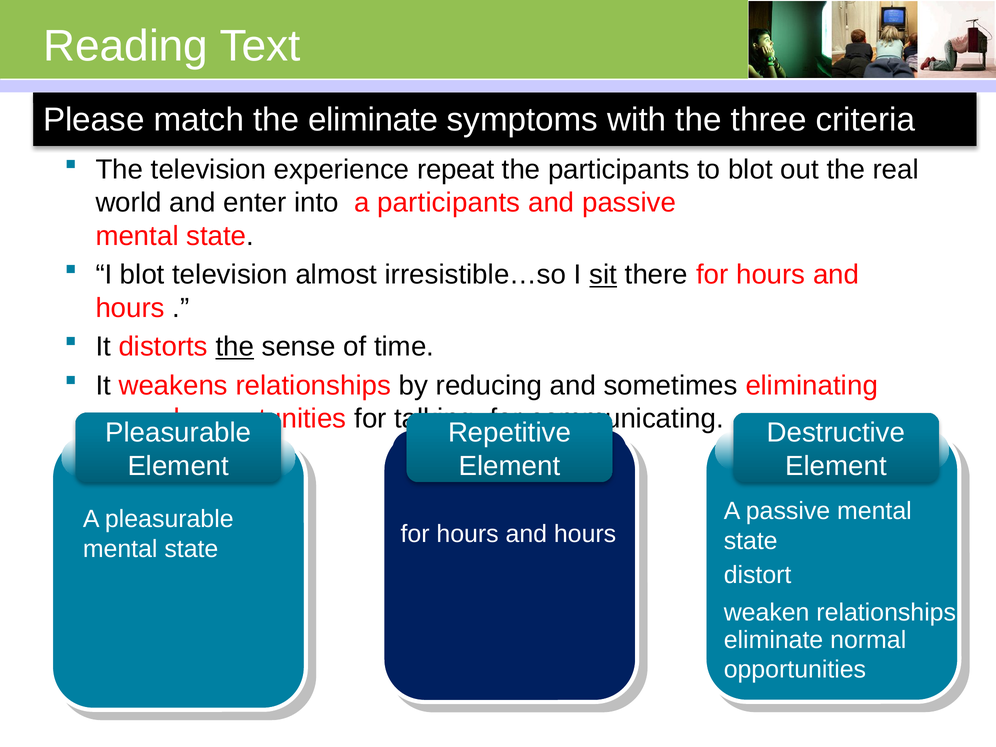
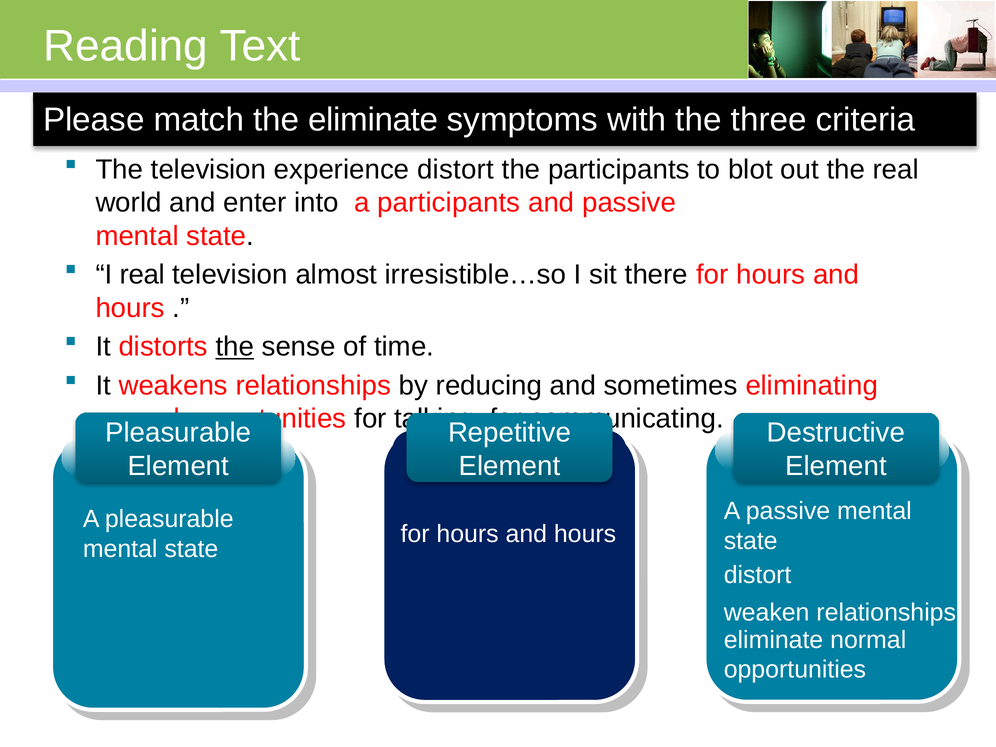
experience repeat: repeat -> distort (455, 170)
I blot: blot -> real (142, 275)
sit underline: present -> none (603, 275)
